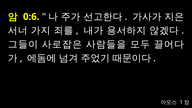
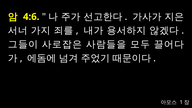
0:6: 0:6 -> 4:6 (31, 17)
